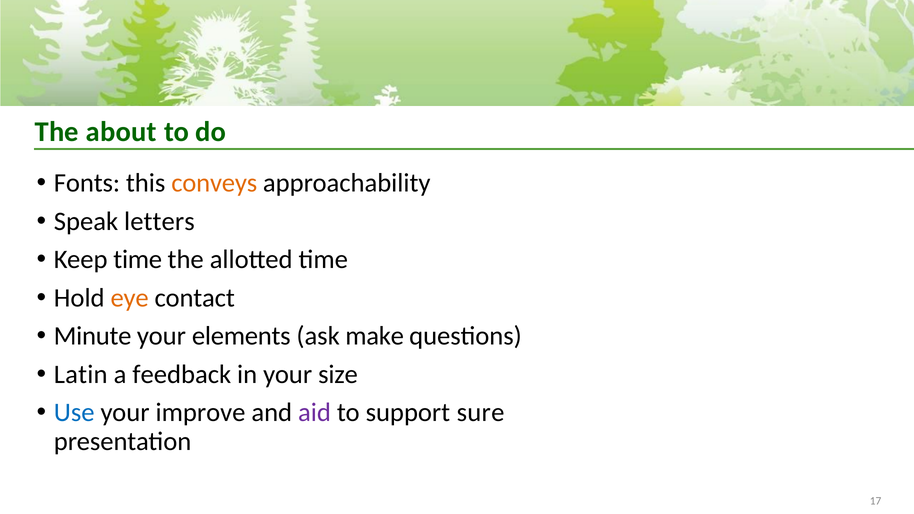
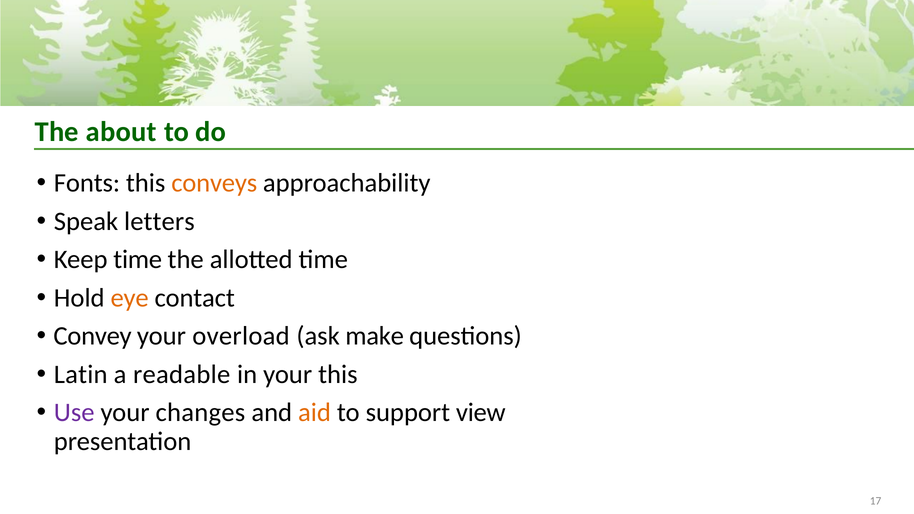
Minute: Minute -> Convey (93, 336)
elements: elements -> overload (241, 336)
feedback: feedback -> readable (182, 374)
your size: size -> this (338, 374)
Use colour: blue -> purple (74, 413)
improve: improve -> changes (200, 413)
aid colour: purple -> orange (315, 413)
sure: sure -> view (481, 413)
